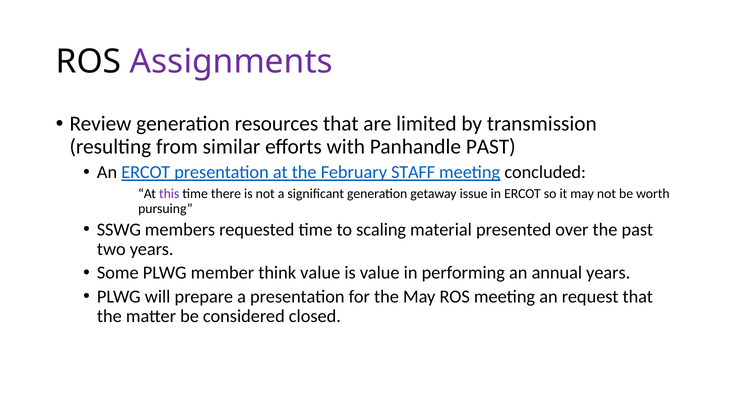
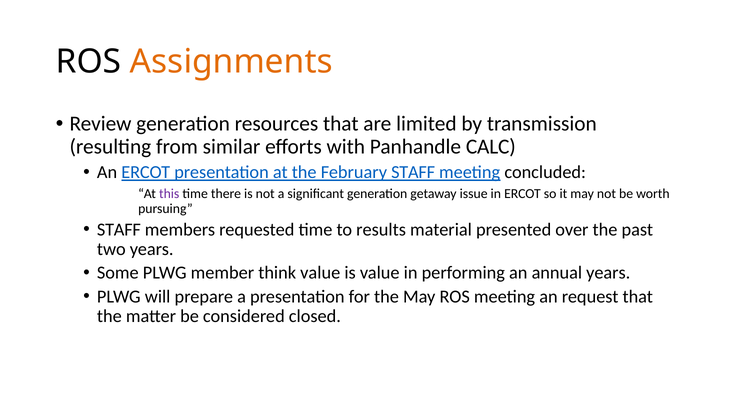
Assignments colour: purple -> orange (231, 61)
Panhandle PAST: PAST -> CALC (491, 147)
SSWG: SSWG -> STAFF (119, 229)
scaling: scaling -> results (381, 229)
